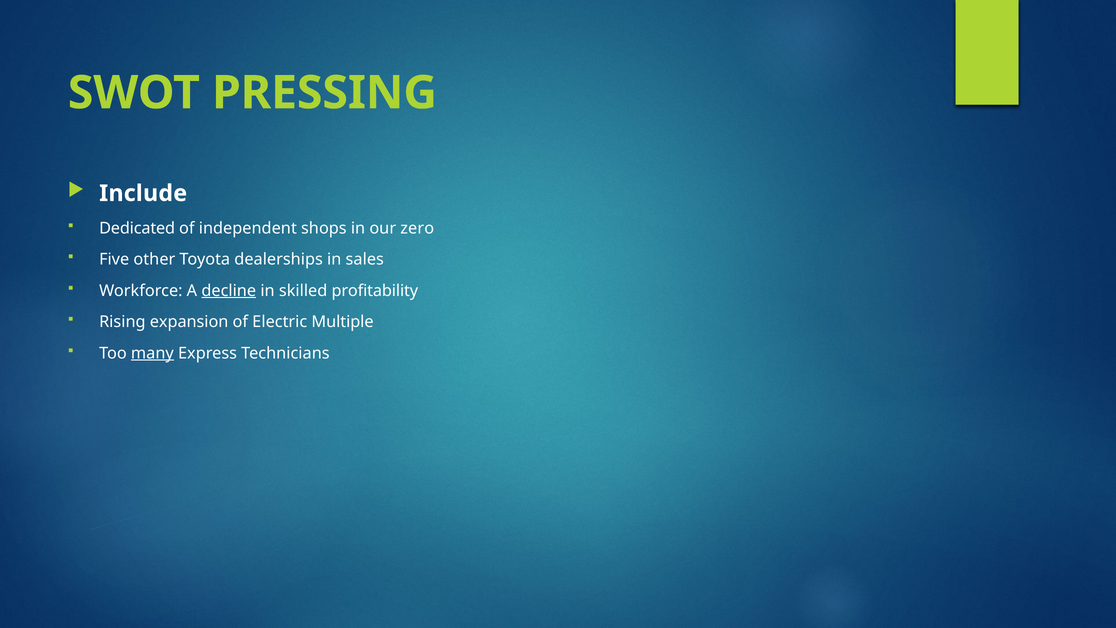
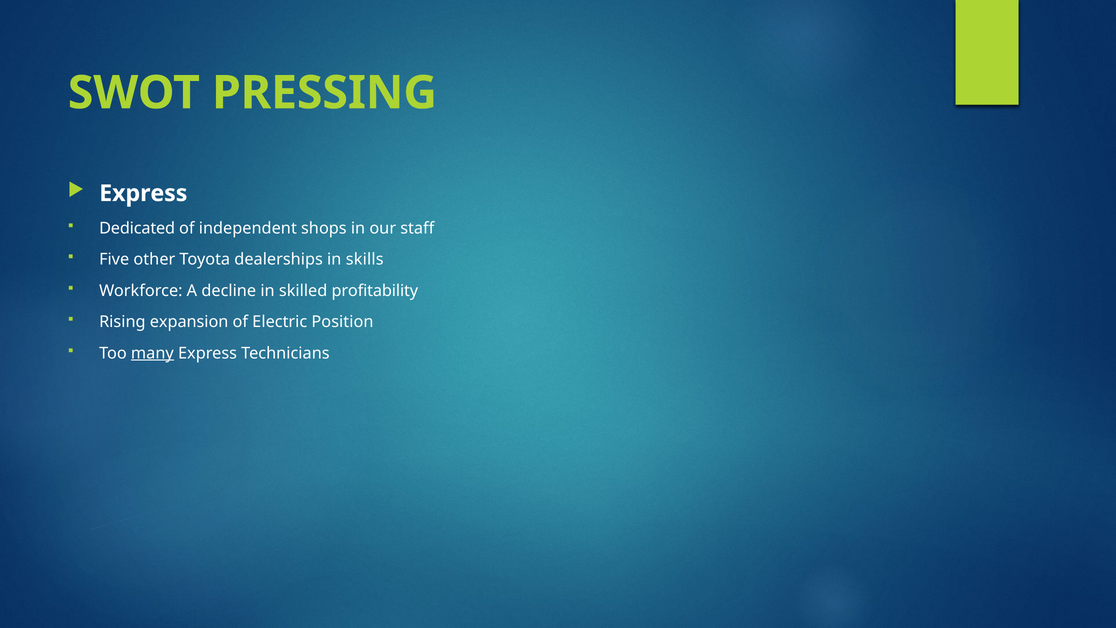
Include: Include -> Express (143, 193)
zero: zero -> staff (417, 228)
sales: sales -> skills (365, 259)
decline underline: present -> none (229, 291)
Multiple: Multiple -> Position (342, 322)
